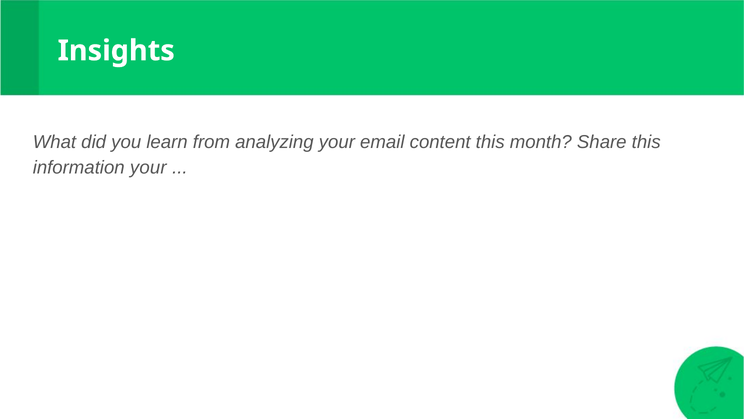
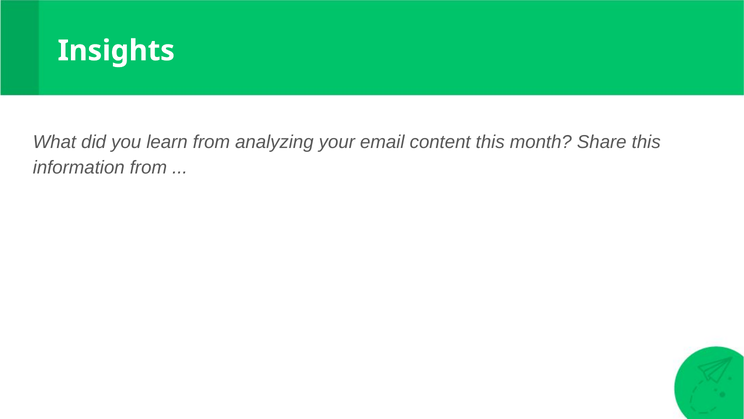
information your: your -> from (148, 167)
